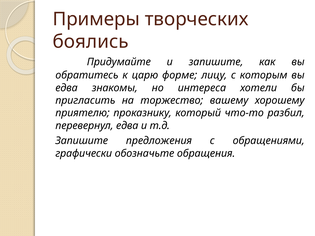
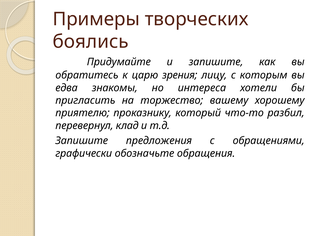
форме: форме -> зрения (180, 75)
перевернул едва: едва -> клад (127, 126)
